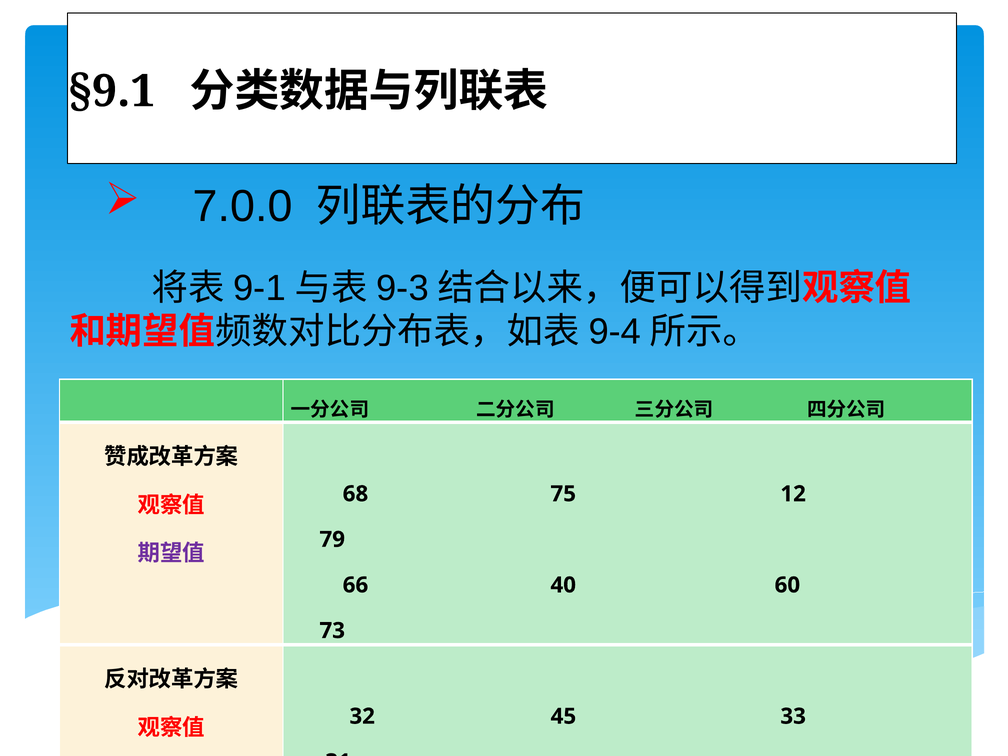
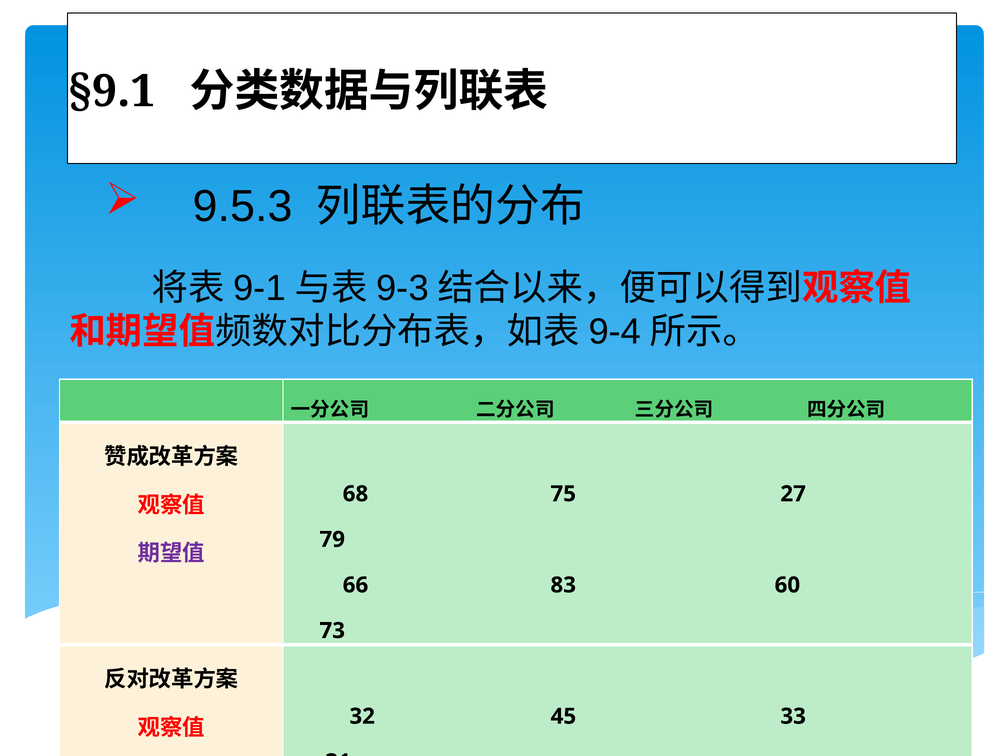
7.0.0: 7.0.0 -> 9.5.3 (243, 207)
12: 12 -> 27 (793, 494)
66 40: 40 -> 83 (563, 585)
